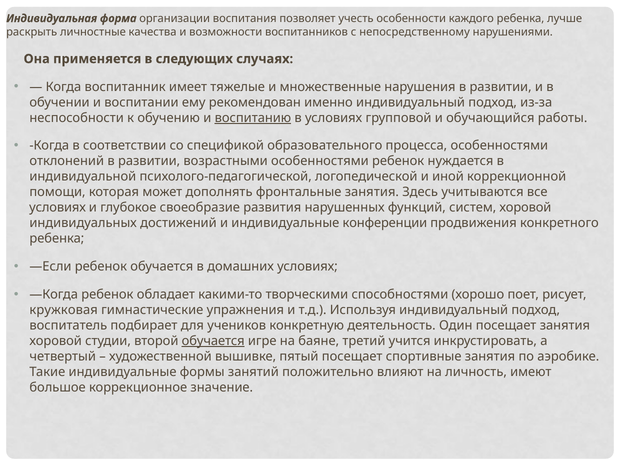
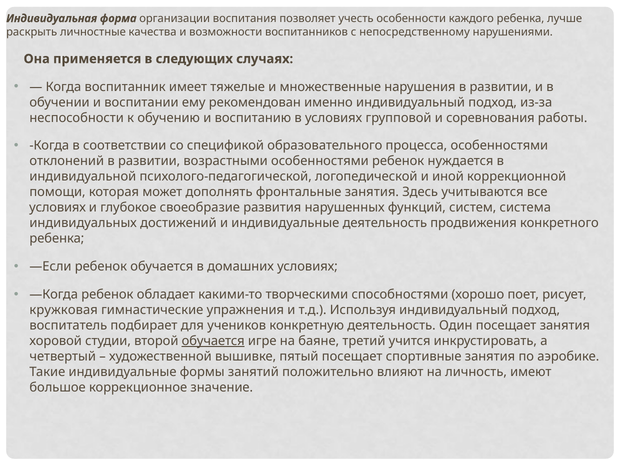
воспитанию underline: present -> none (253, 118)
обучающийся: обучающийся -> соревнования (490, 118)
систем хоровой: хоровой -> система (525, 208)
индивидуальные конференции: конференции -> деятельность (385, 223)
